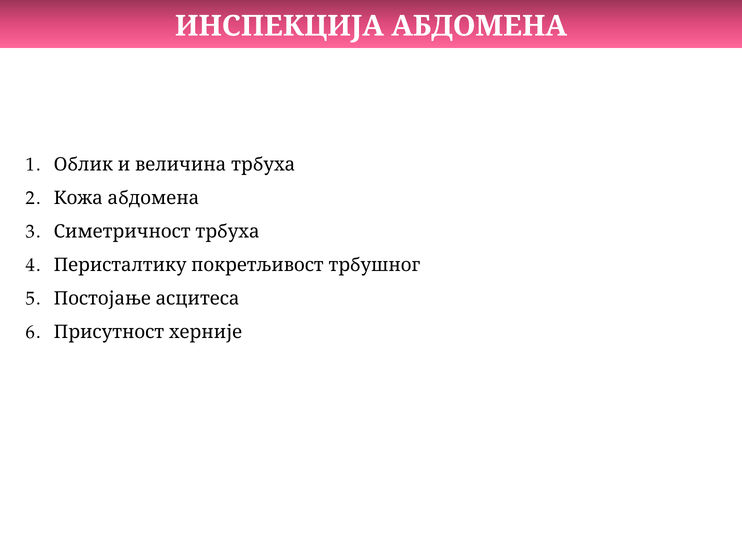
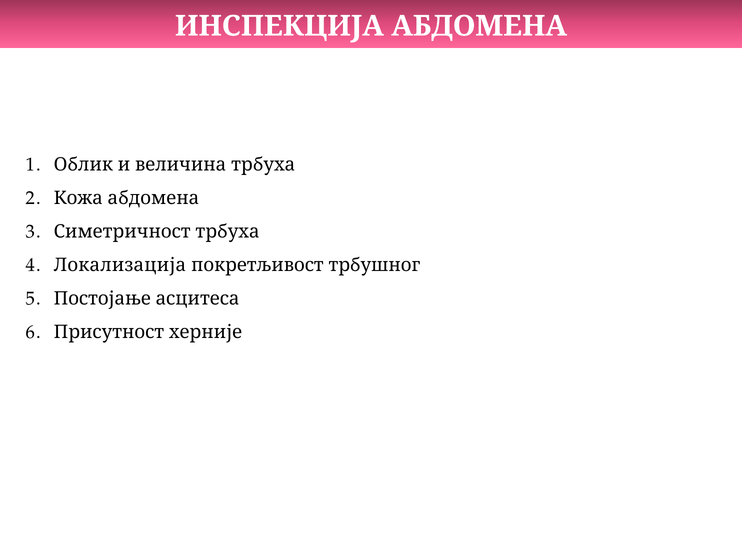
Перисталтику: Перисталтику -> Локализација (120, 265)
